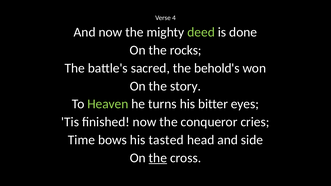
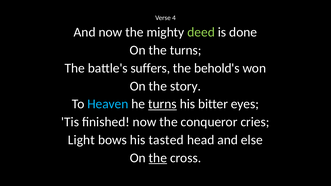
the rocks: rocks -> turns (186, 50)
sacred: sacred -> suffers (150, 68)
Heaven colour: light green -> light blue (108, 104)
turns underline: none -> present (162, 104)
Time: Time -> Light (81, 140)
side: side -> else (252, 140)
